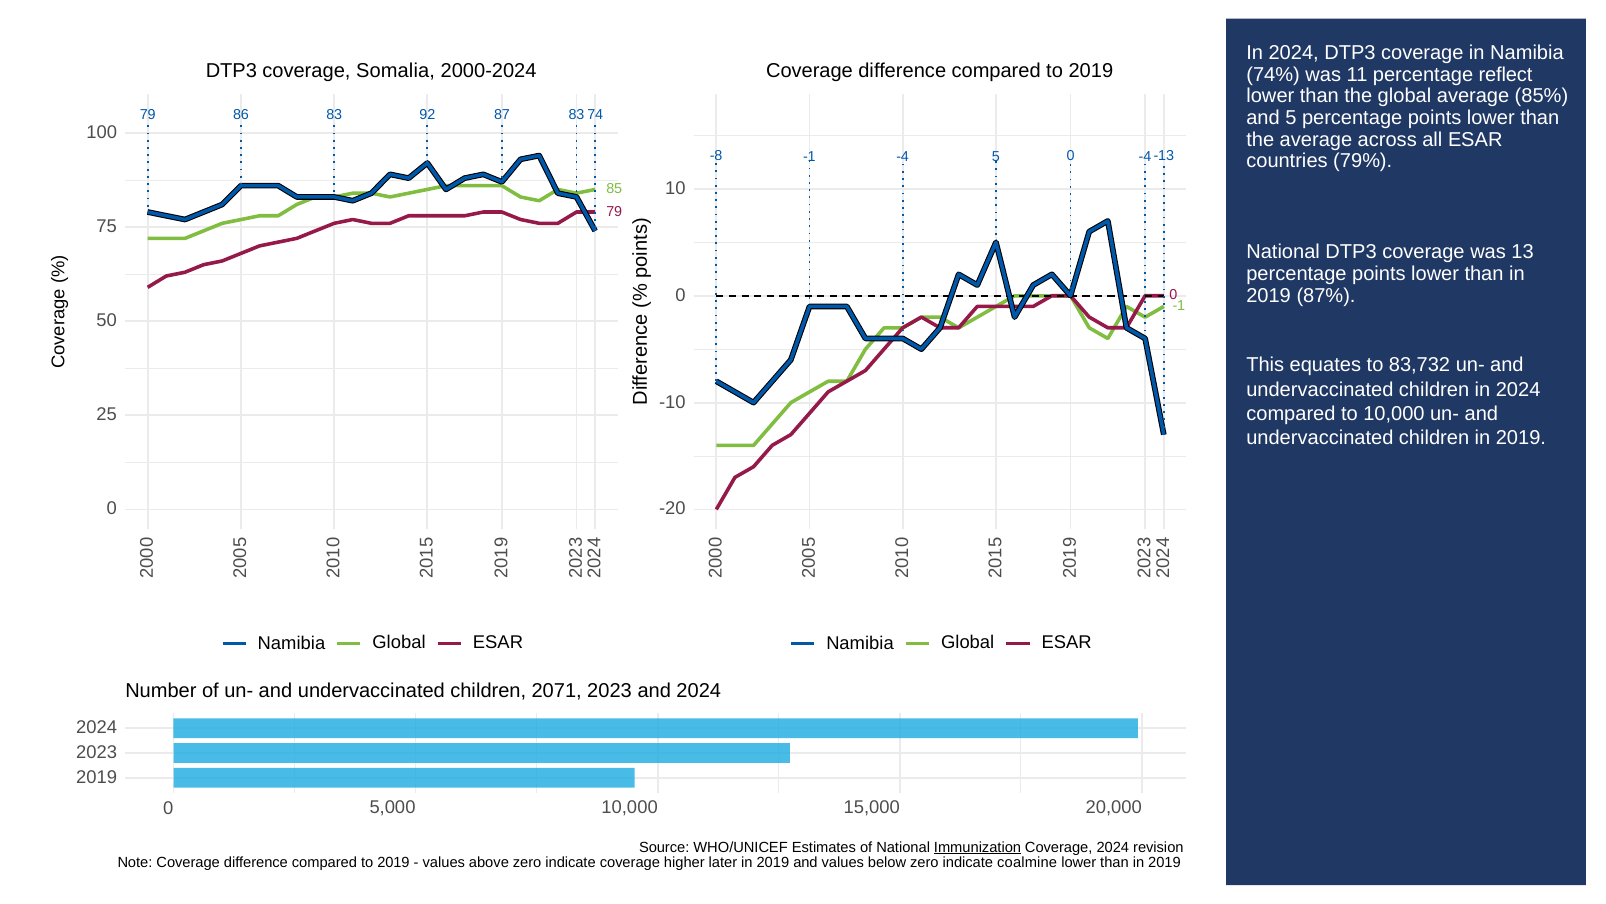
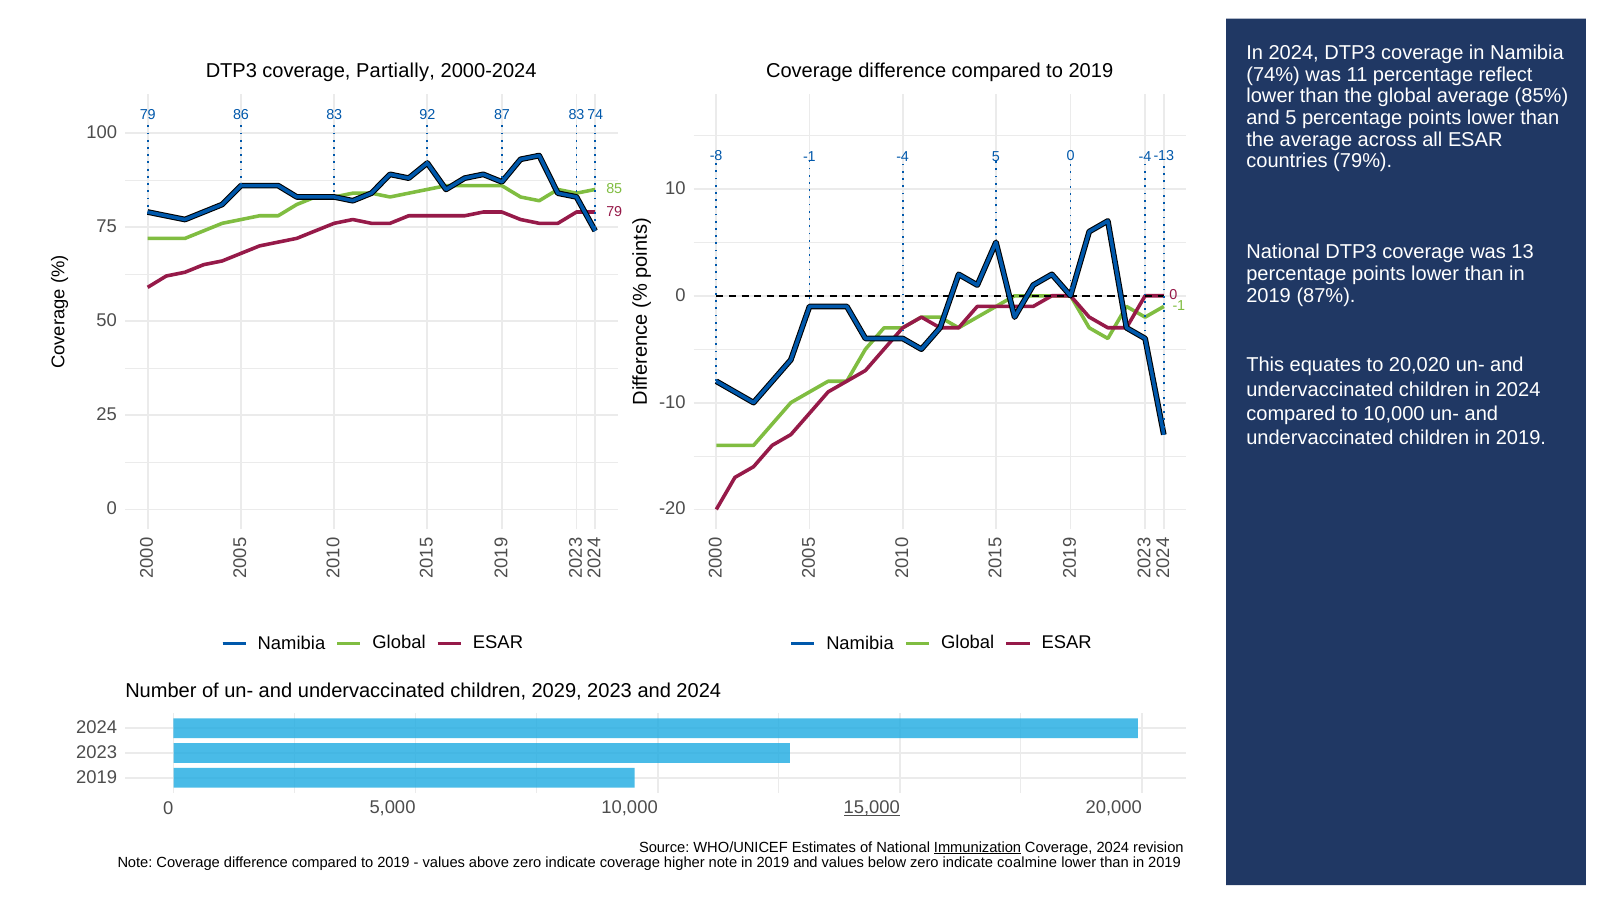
Somalia: Somalia -> Partially (395, 71)
83,732: 83,732 -> 20,020 (1420, 365)
2071: 2071 -> 2029 (557, 690)
15,000 underline: none -> present (872, 807)
higher later: later -> note (723, 863)
